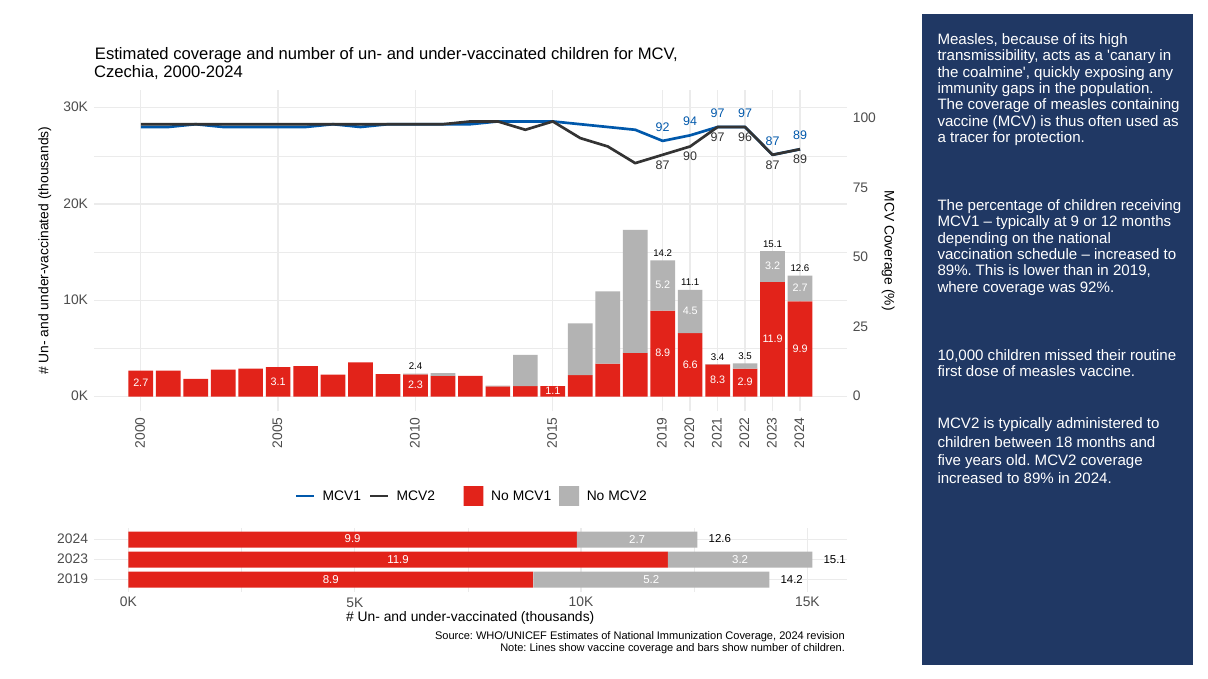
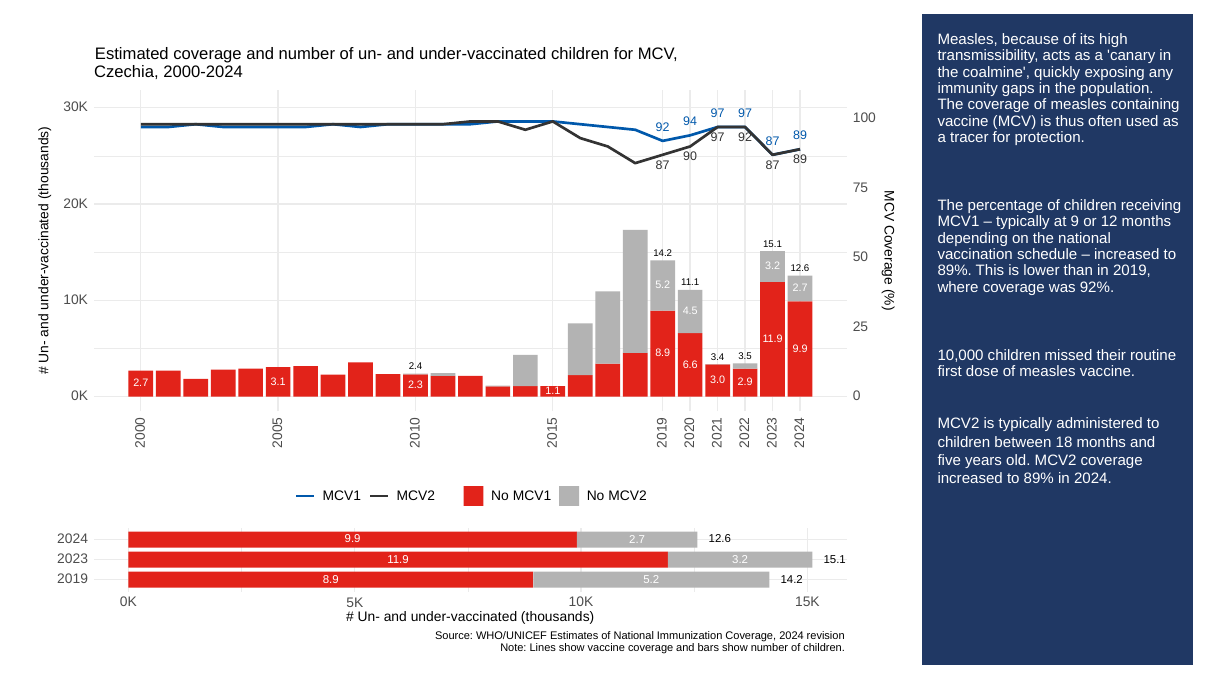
97 96: 96 -> 92 (745, 137)
8.3: 8.3 -> 3.0 (718, 380)
